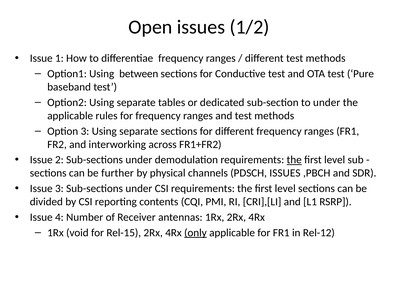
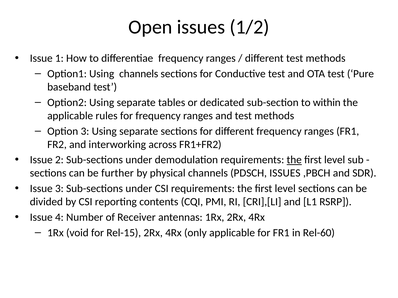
Using between: between -> channels (139, 74)
to under: under -> within (327, 103)
only underline: present -> none (195, 233)
Rel-12: Rel-12 -> Rel-60 (319, 233)
